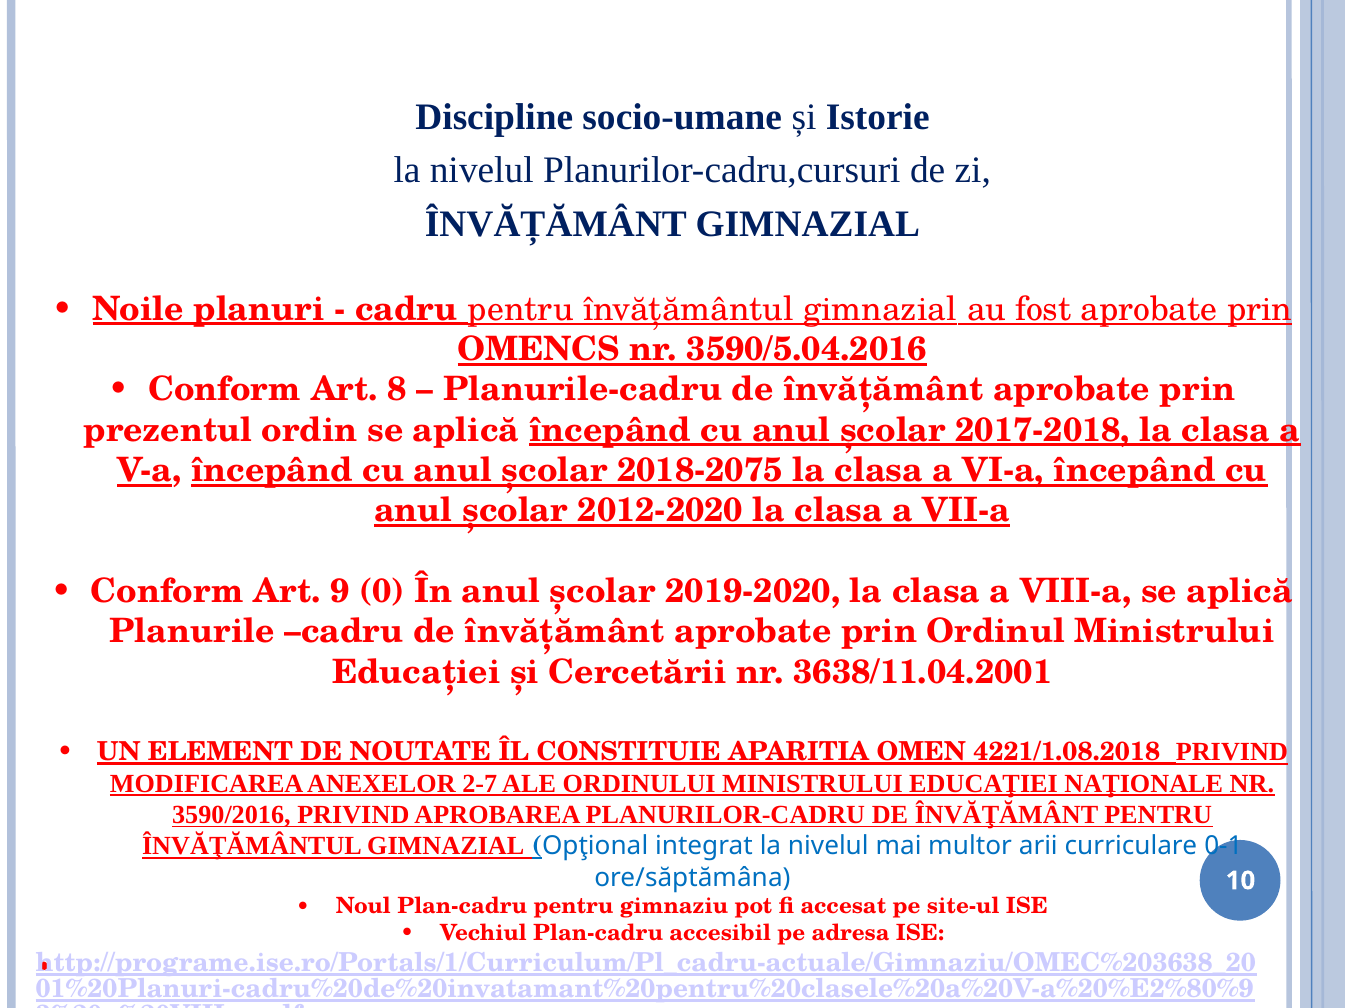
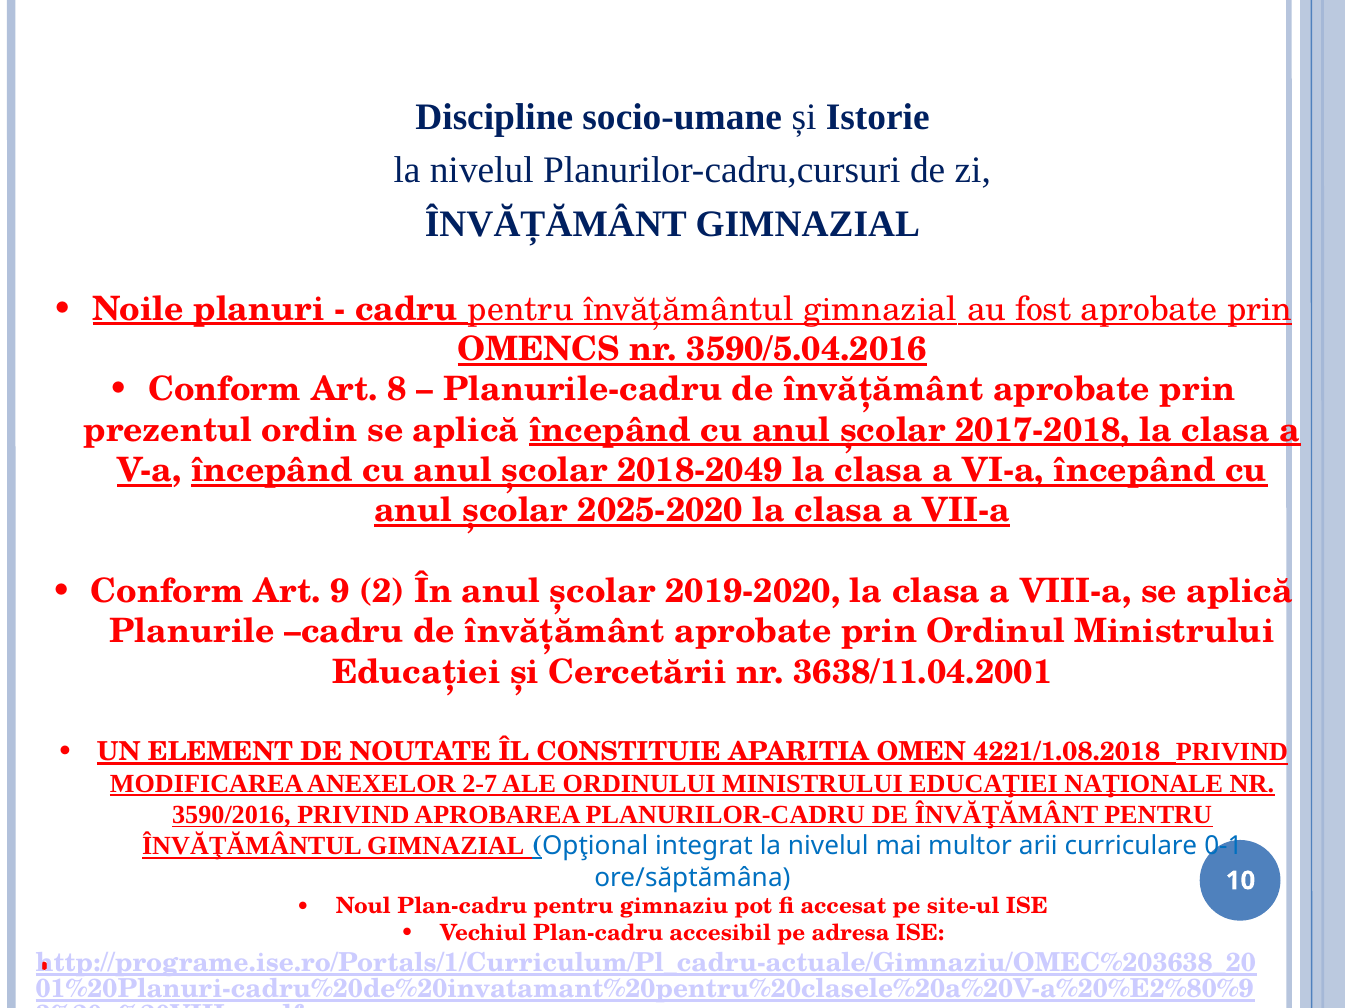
2018-2075: 2018-2075 -> 2018-2049 (700, 471)
2012-2020: 2012-2020 -> 2025-2020 (660, 511)
0: 0 -> 2 (382, 592)
